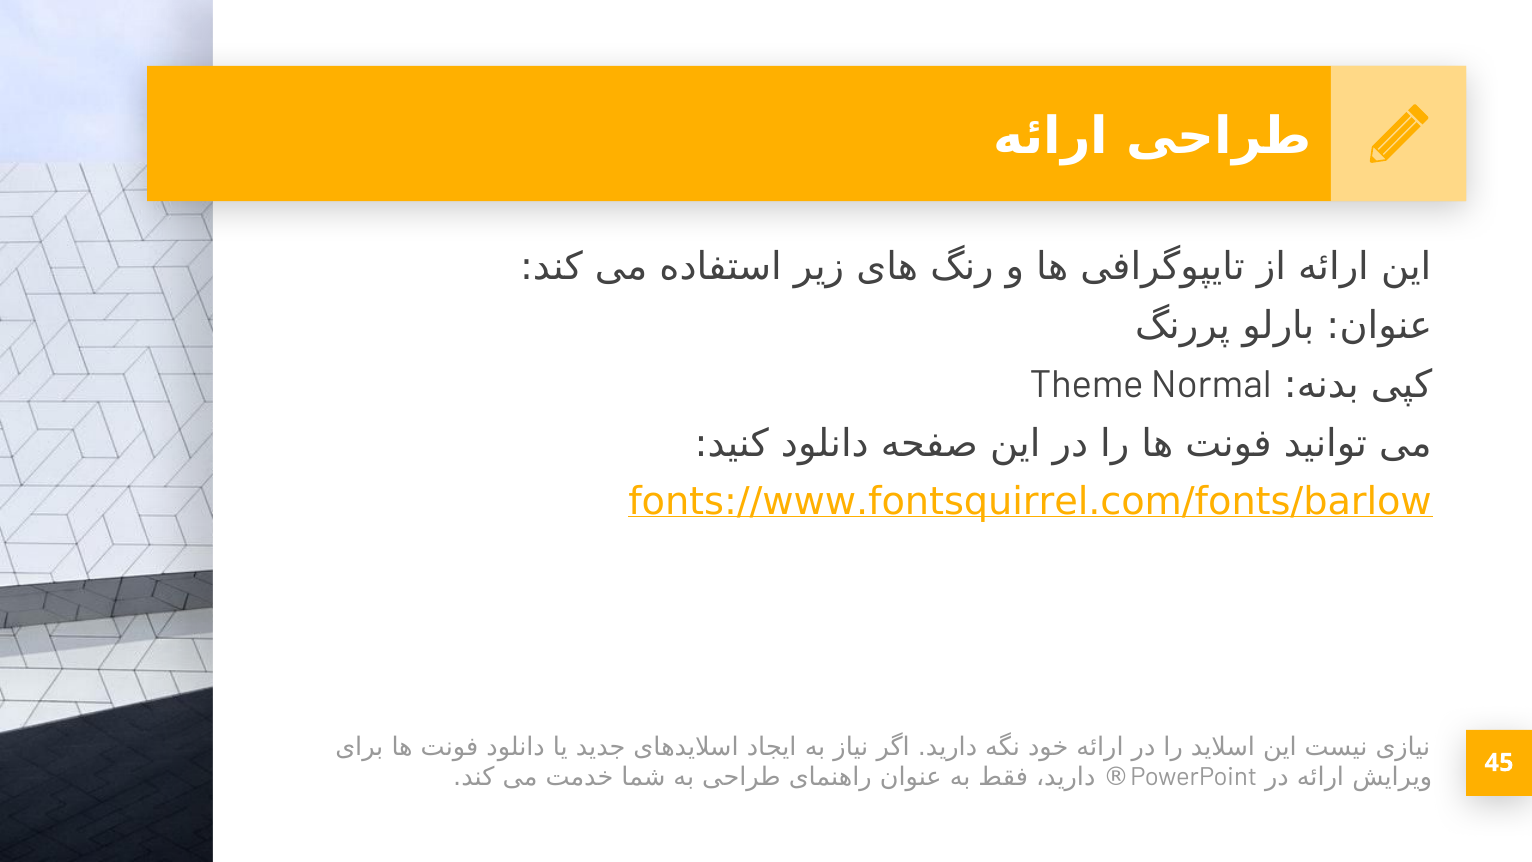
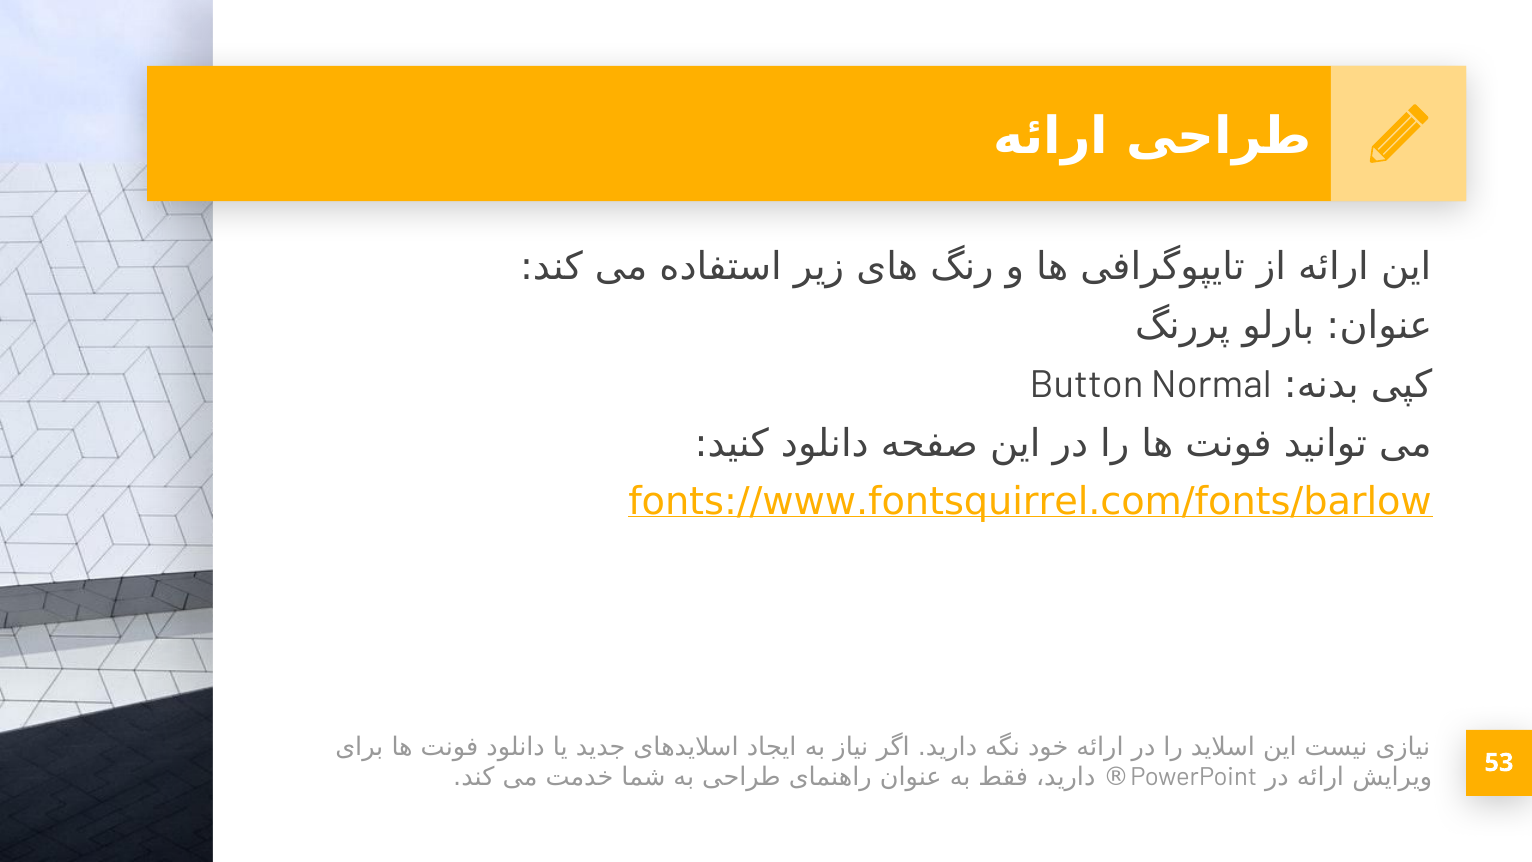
Theme: Theme -> Button (1087, 385)
45: 45 -> 53 (1499, 763)
